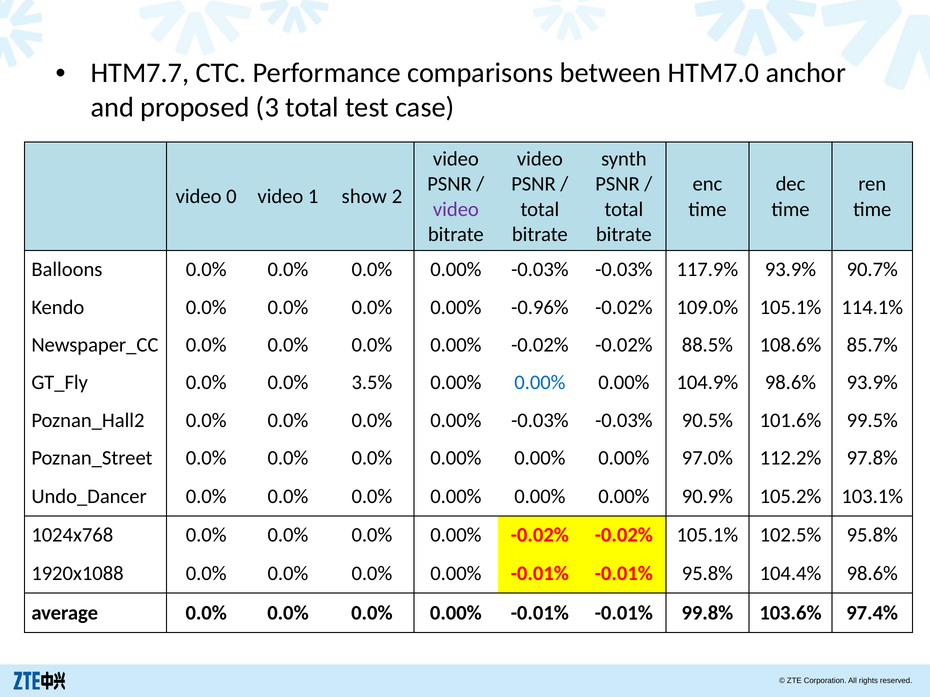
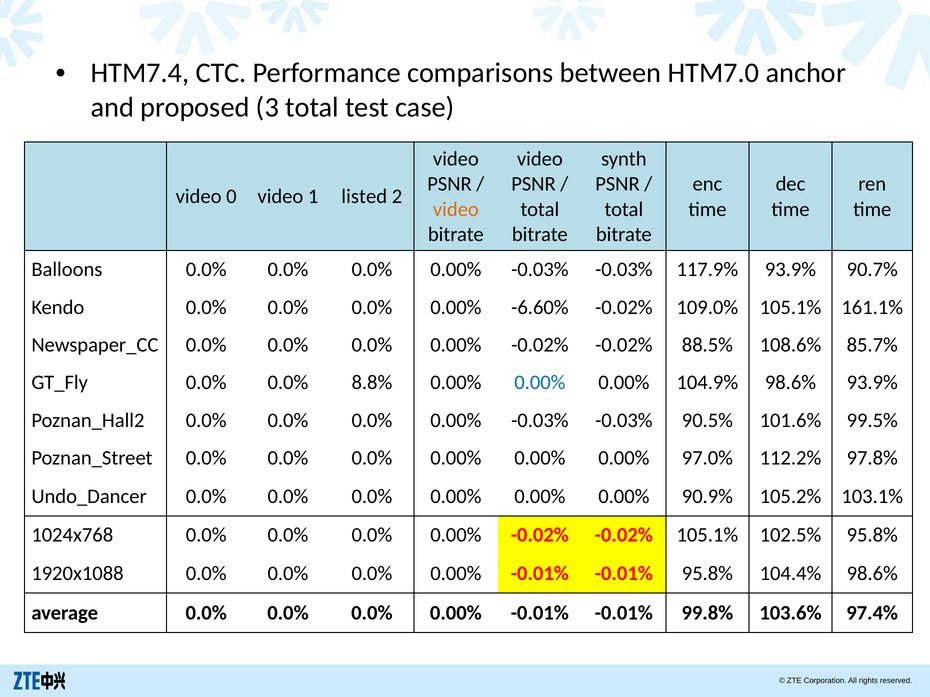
HTM7.7: HTM7.7 -> HTM7.4 (140, 73)
show: show -> listed (364, 197)
video colour: purple -> orange (456, 209)
-0.96%: -0.96% -> -6.60% (540, 307)
114.1%: 114.1% -> 161.1% (872, 307)
3.5%: 3.5% -> 8.8% (372, 383)
